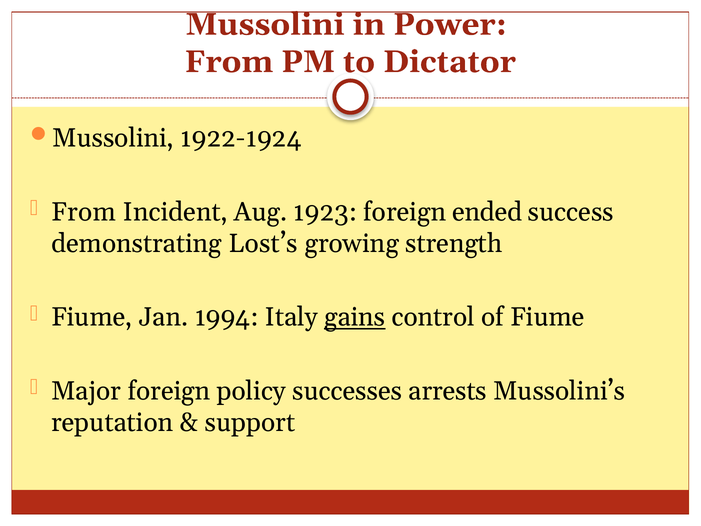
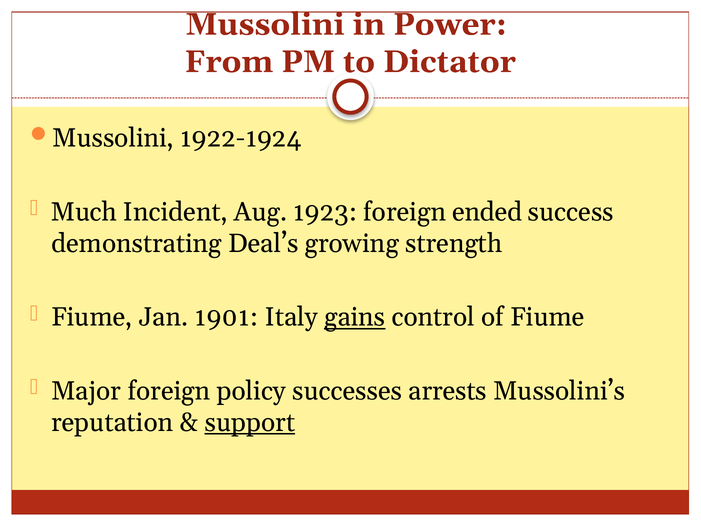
From: From -> Much (84, 212)
Lost’s: Lost’s -> Deal’s (263, 243)
1994: 1994 -> 1901 (226, 317)
support underline: none -> present (250, 422)
